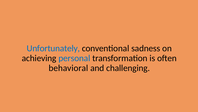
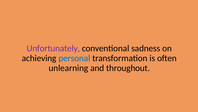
Unfortunately colour: blue -> purple (53, 48)
behavioral: behavioral -> unlearning (68, 68)
challenging: challenging -> throughout (128, 68)
